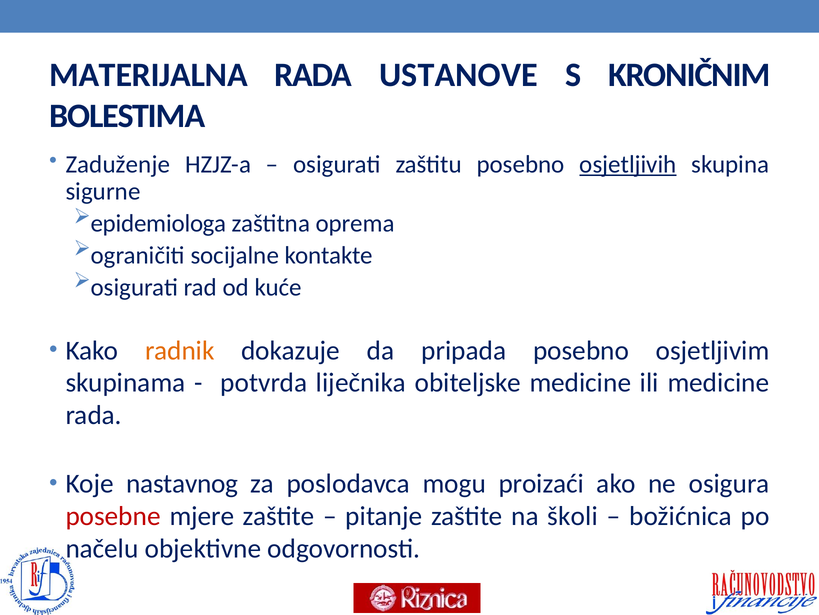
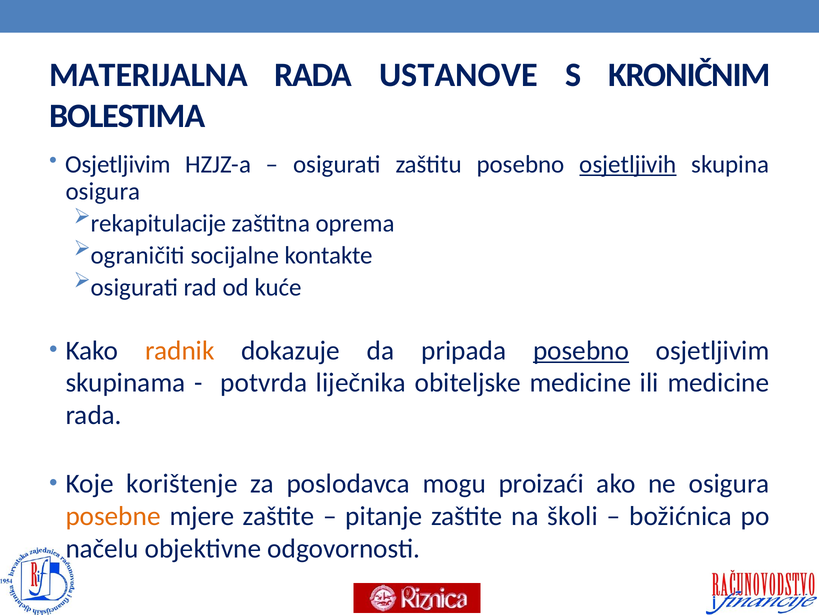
Zaduženje: Zaduženje -> Osjetljivim (118, 164)
sigurne: sigurne -> osigura (103, 191)
epidemiologa: epidemiologa -> rekapitulacije (159, 223)
posebno underline: none -> present (581, 350)
nastavnog: nastavnog -> korištenje (182, 483)
posebne colour: red -> orange (113, 516)
